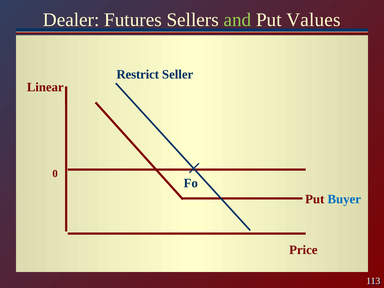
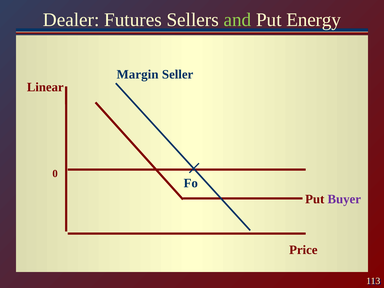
Values: Values -> Energy (314, 20)
Restrict: Restrict -> Margin (138, 74)
Buyer colour: blue -> purple (344, 199)
